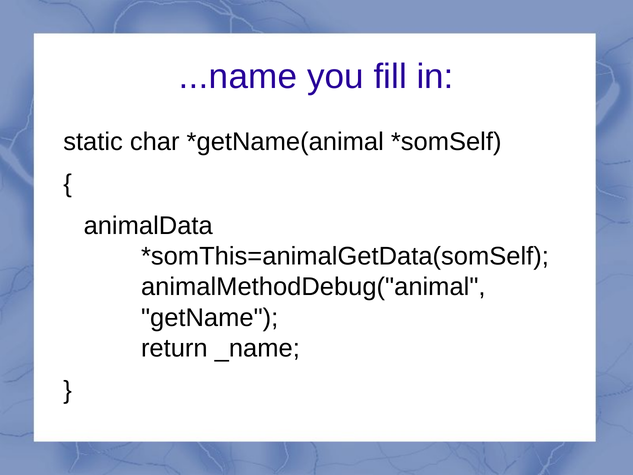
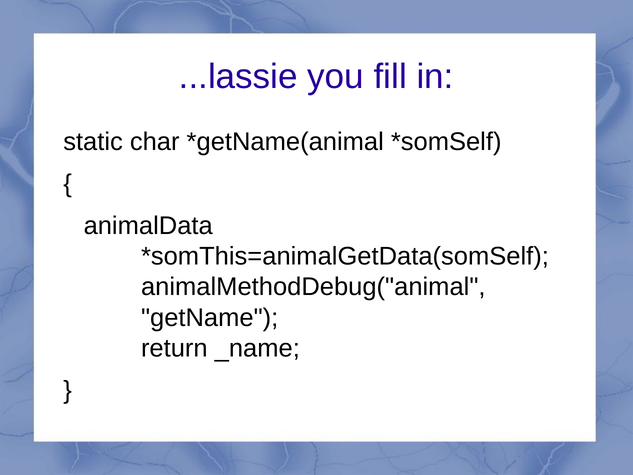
...name: ...name -> ...lassie (238, 77)
